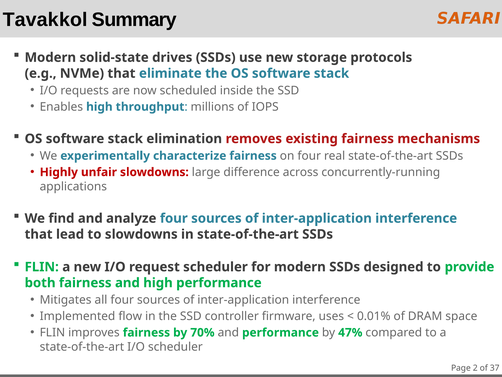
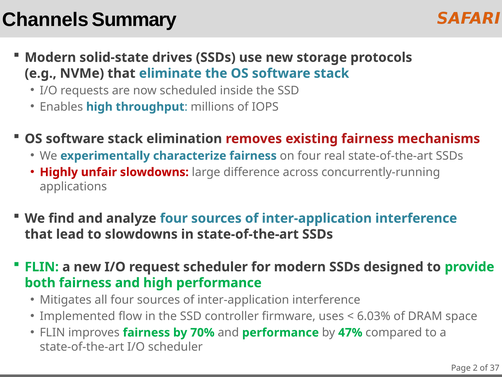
Tavakkol: Tavakkol -> Channels (45, 20)
0.01%: 0.01% -> 6.03% (374, 316)
